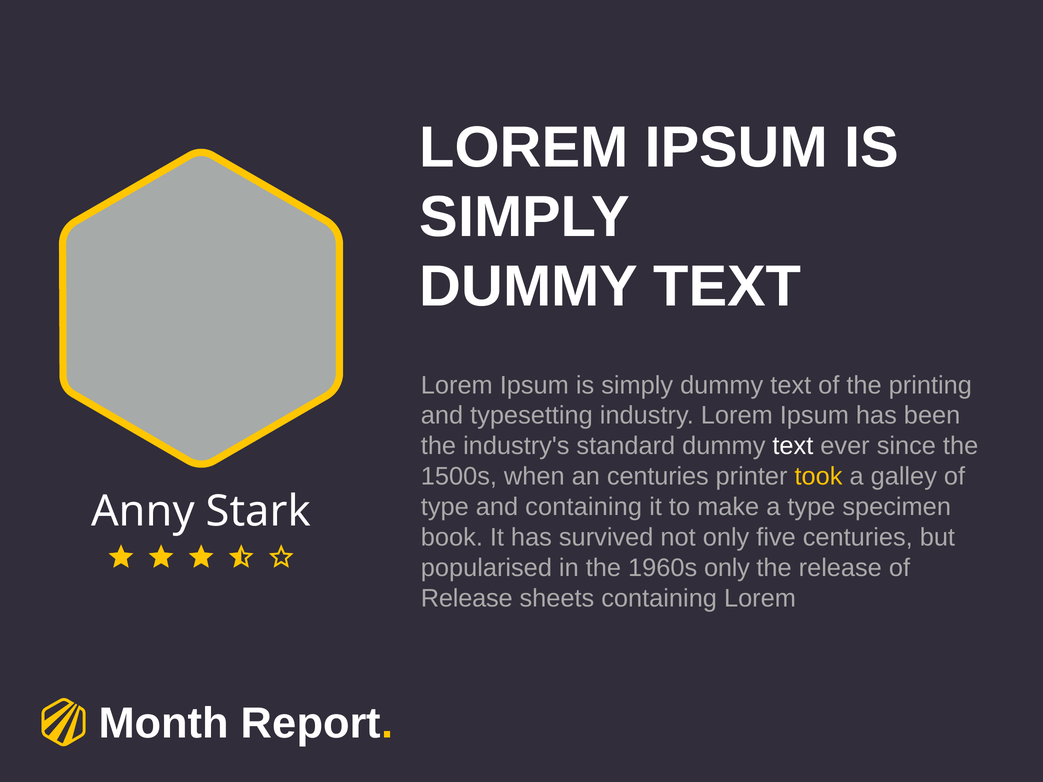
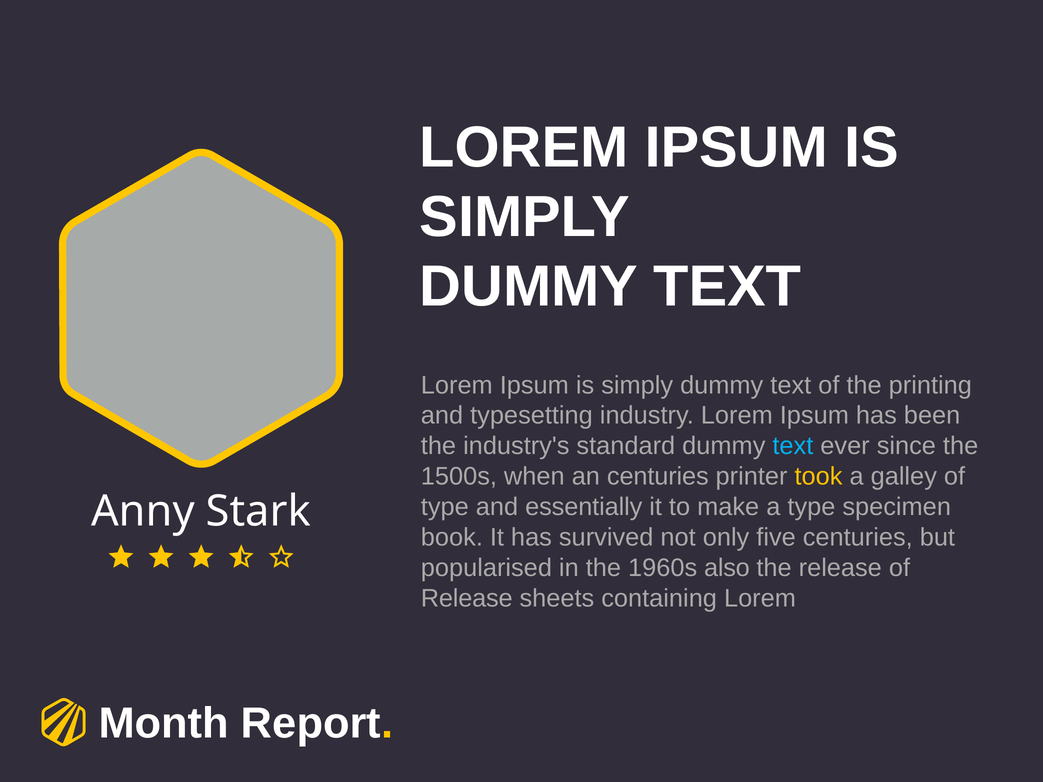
text colour: white -> light blue (793, 446)
and containing: containing -> essentially (584, 507)
1960s only: only -> also (727, 568)
